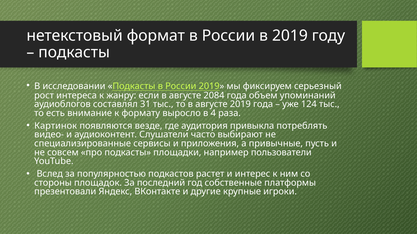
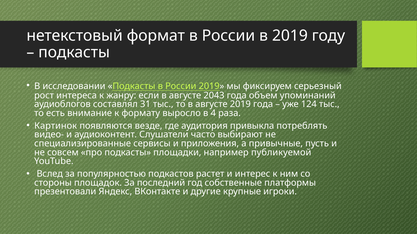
2084: 2084 -> 2043 (214, 96)
пользователи: пользователи -> публикуемой (281, 153)
